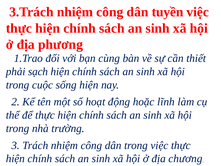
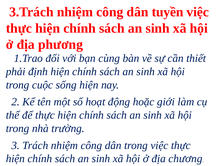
sạch: sạch -> định (38, 71)
lĩnh: lĩnh -> giới (166, 102)
